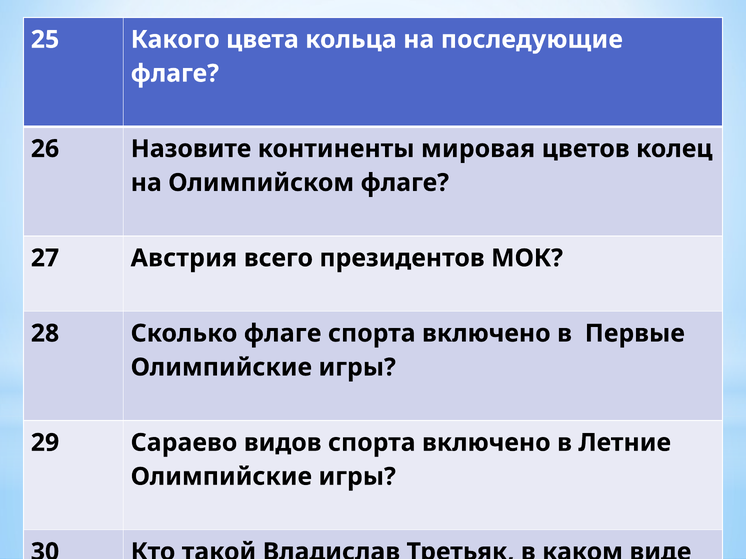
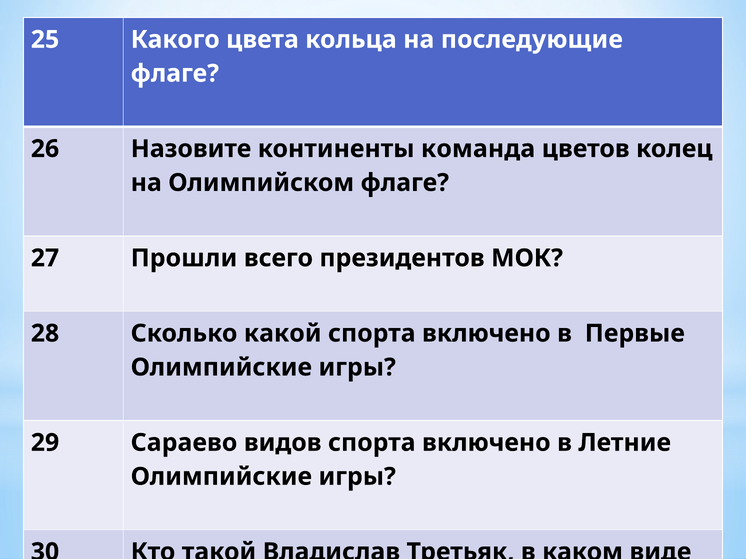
мировая: мировая -> команда (478, 149)
Австрия: Австрия -> Прошли (184, 258)
Сколько флаге: флаге -> какой (283, 334)
